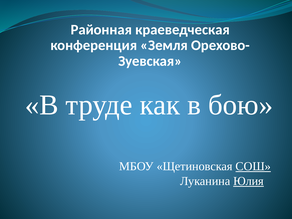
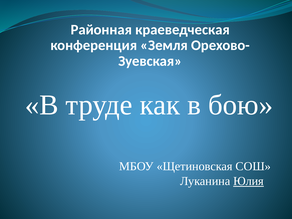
СОШ underline: present -> none (253, 166)
